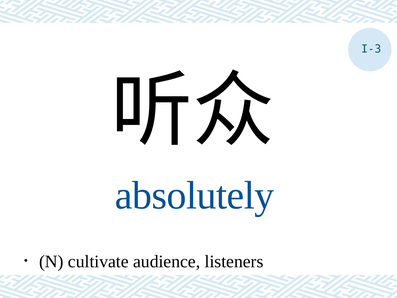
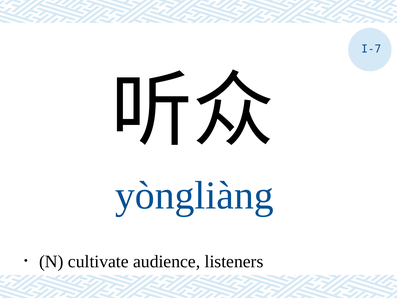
I-3: I-3 -> I-7 (371, 49)
absolutely: absolutely -> yòngliàng (194, 195)
